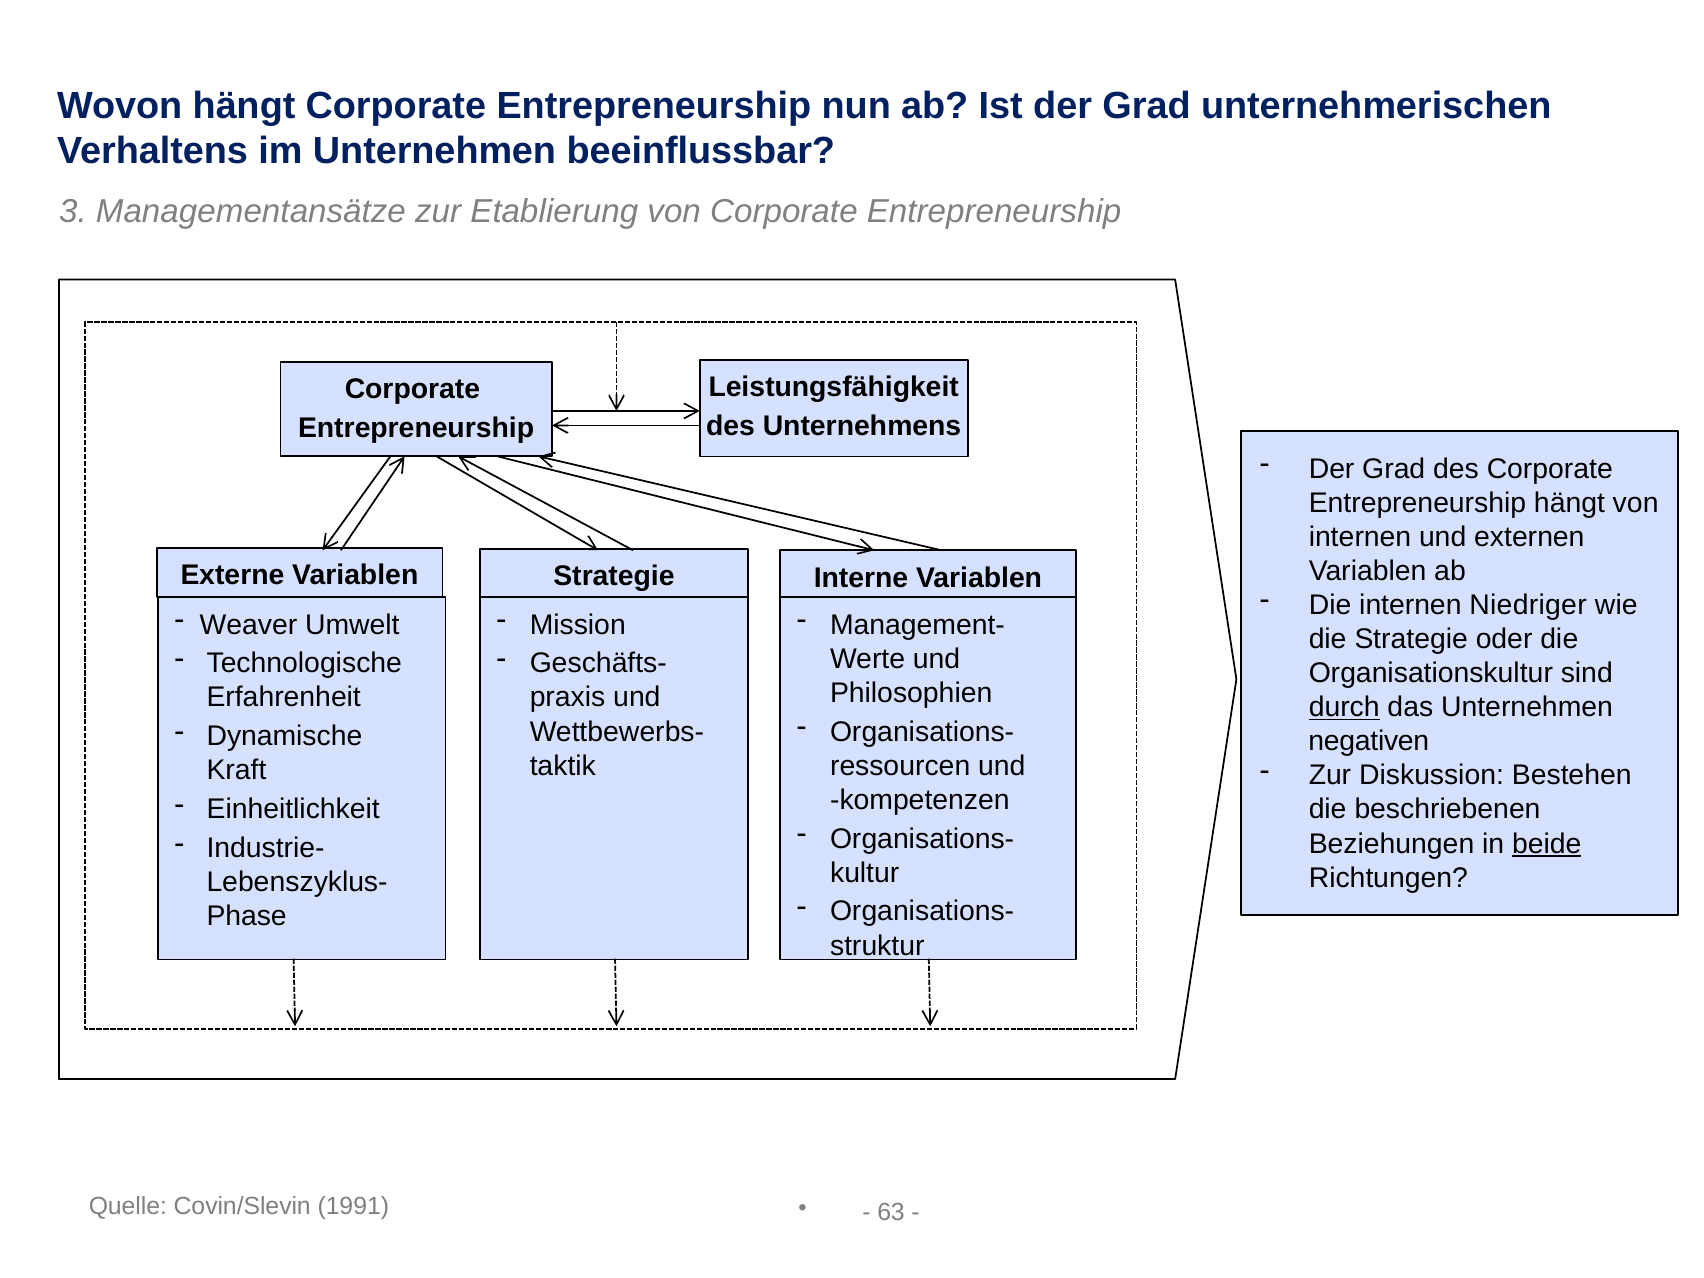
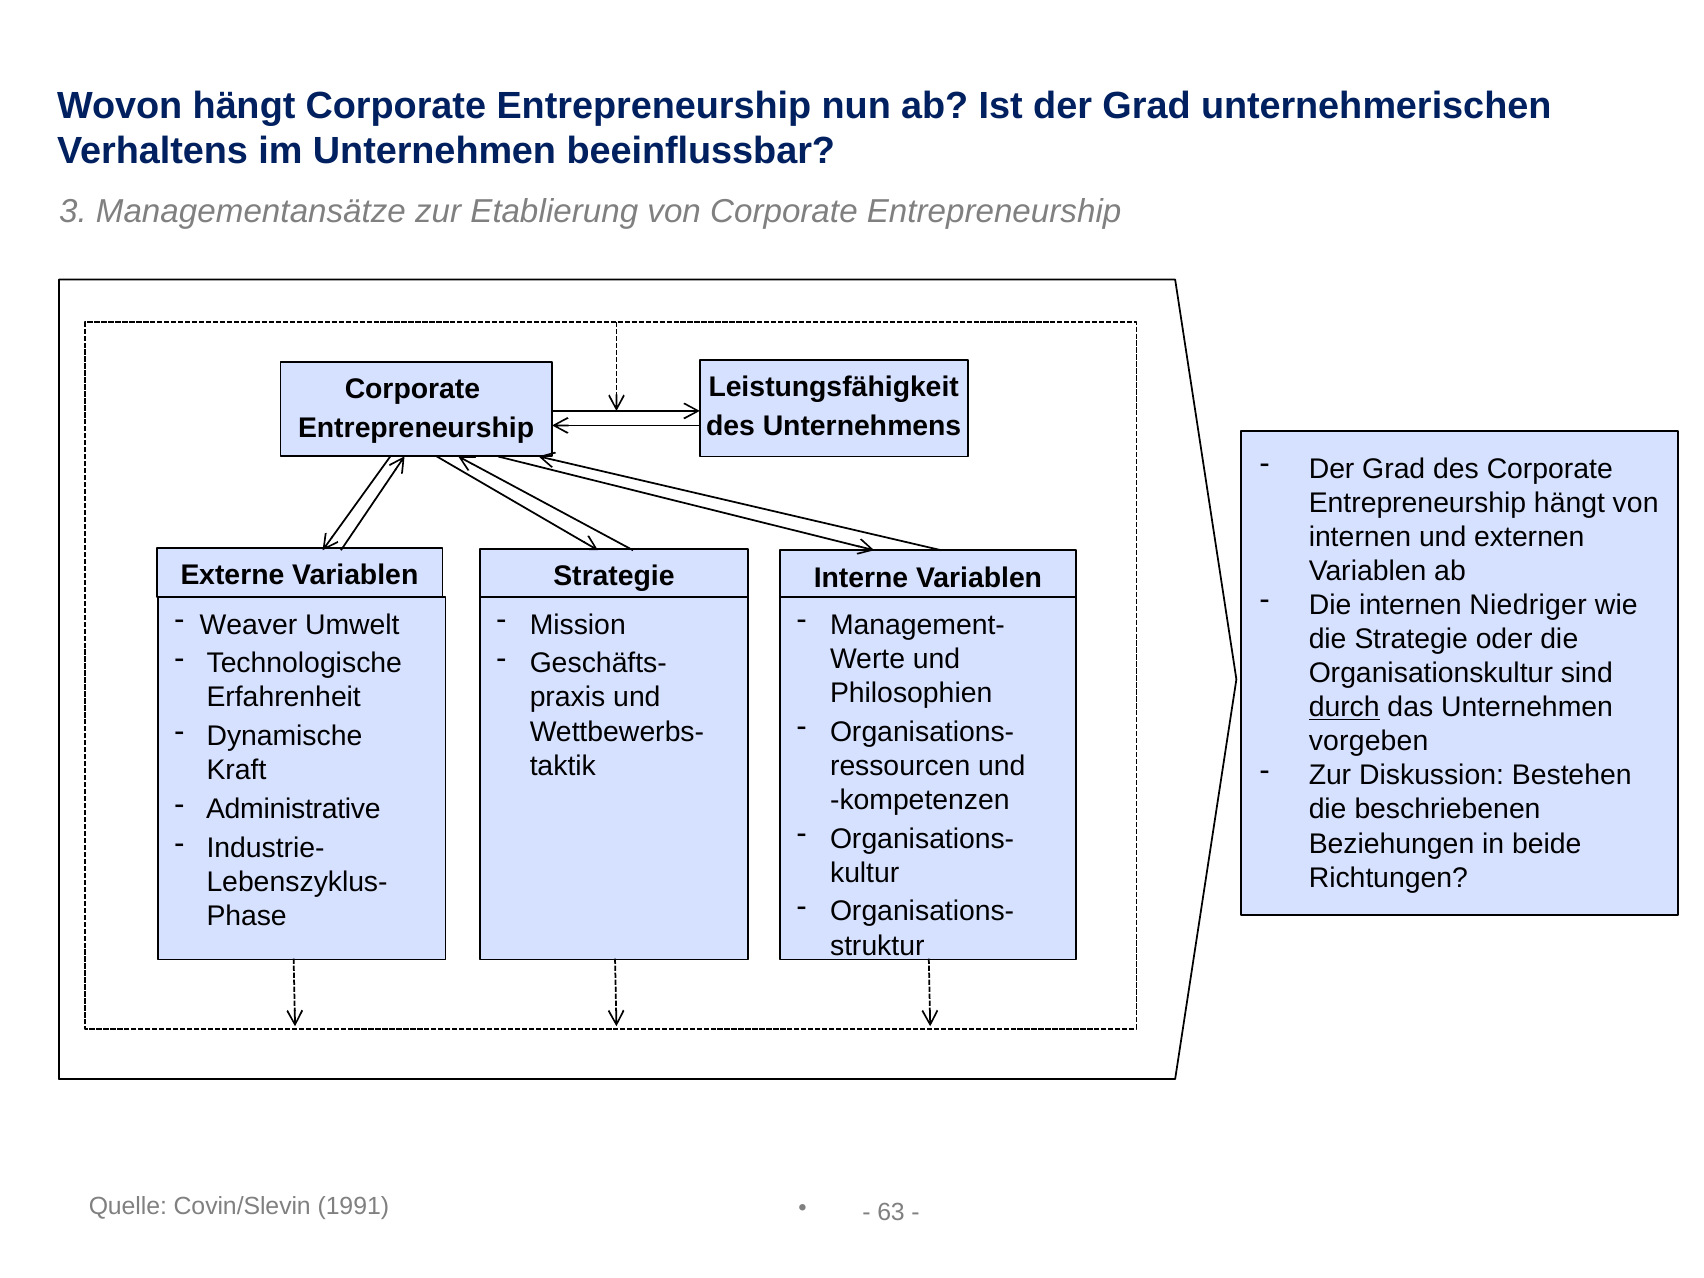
negativen: negativen -> vorgeben (1369, 741)
Einheitlichkeit: Einheitlichkeit -> Administrative (293, 809)
beide underline: present -> none (1547, 844)
